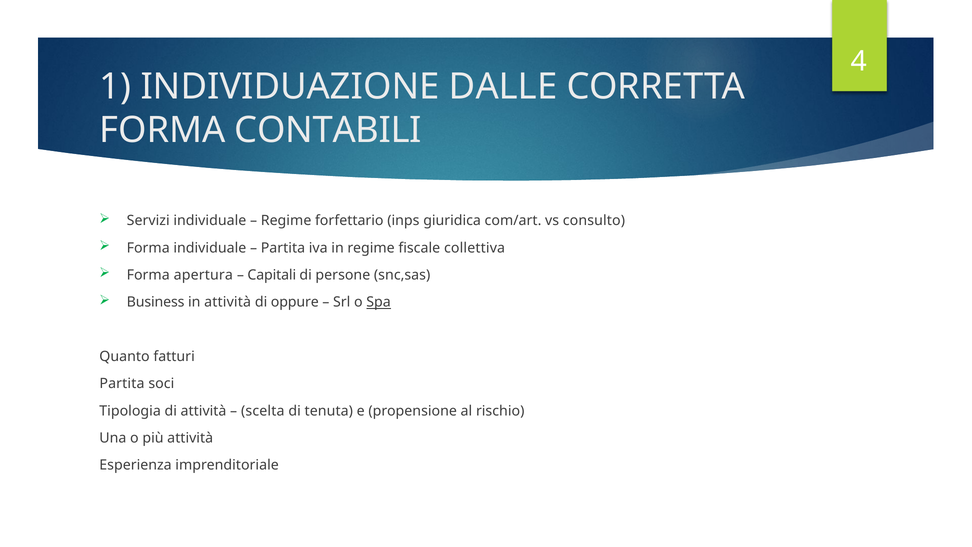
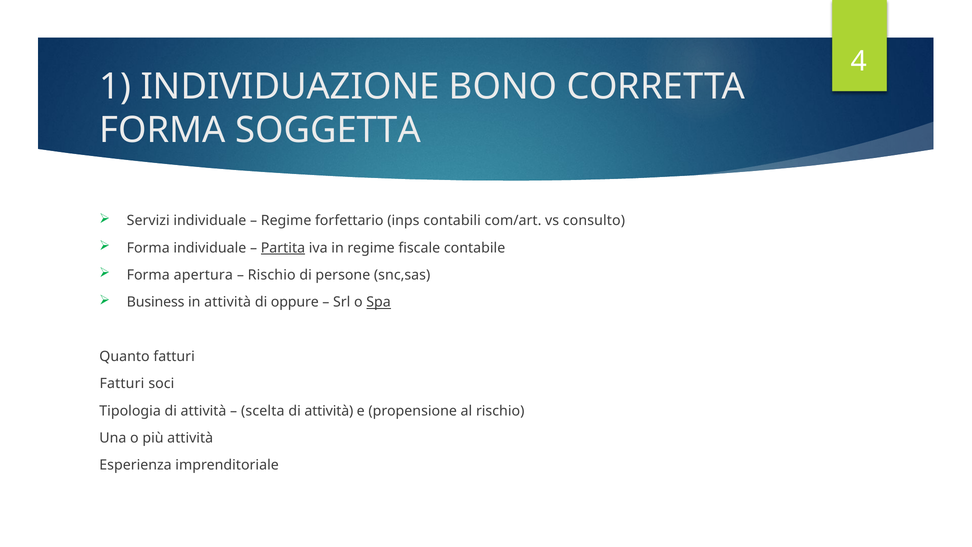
DALLE: DALLE -> BONO (503, 86)
CONTABILI: CONTABILI -> SOGGETTA (328, 130)
giuridica: giuridica -> contabili (452, 221)
Partita underline: none -> present (283, 248)
collettiva: collettiva -> contabile (475, 248)
Capitali: Capitali -> Rischio (272, 275)
Partita: Partita -> Fatturi (122, 384)
tenuta: tenuta -> attività (329, 411)
